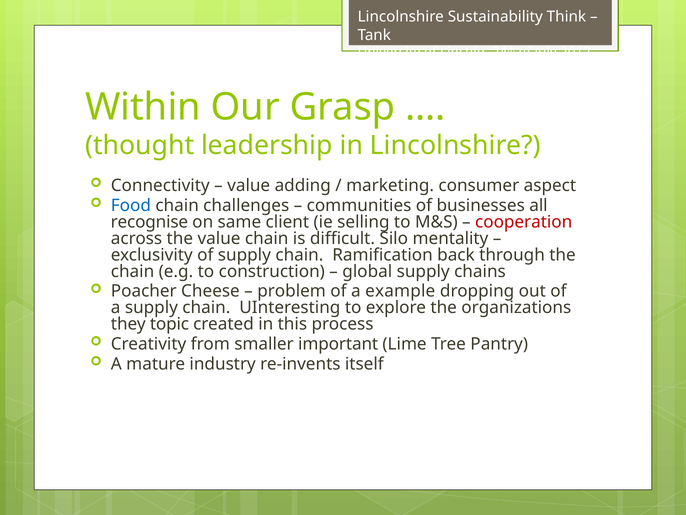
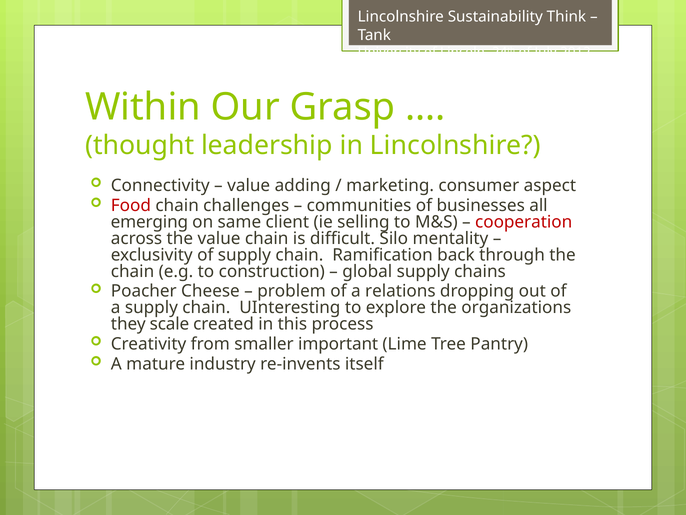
Food colour: blue -> red (131, 205)
recognise: recognise -> emerging (149, 222)
example: example -> relations (400, 291)
topic: topic -> scale (169, 324)
